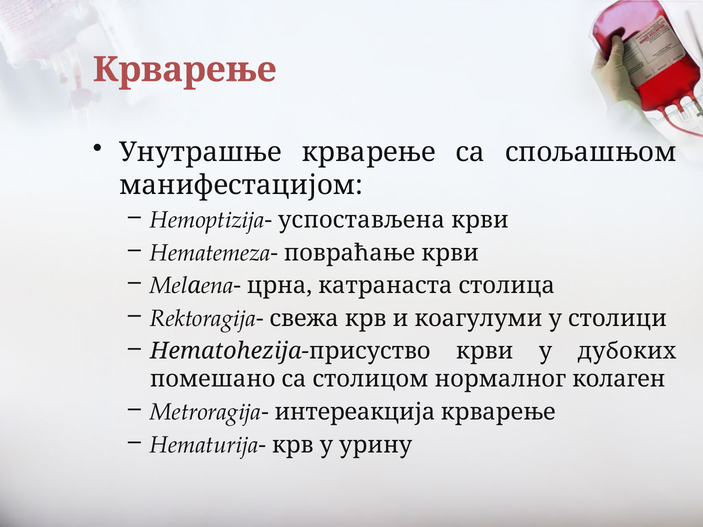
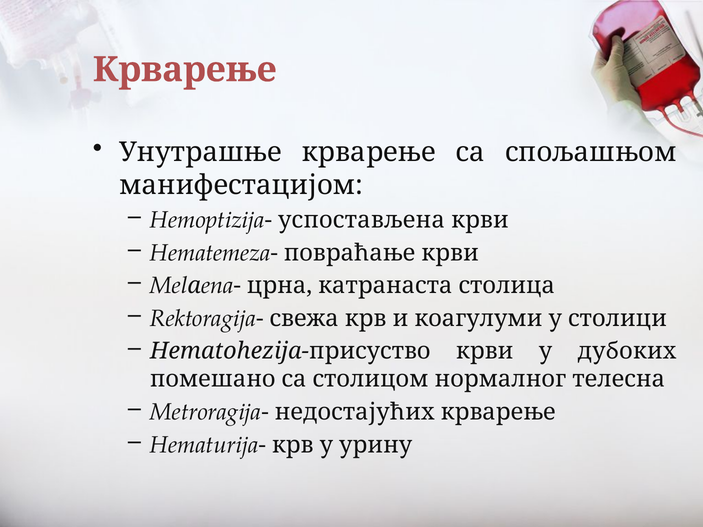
колаген: колаген -> телесна (619, 379)
интереакција: интереакција -> недостајућих (355, 412)
